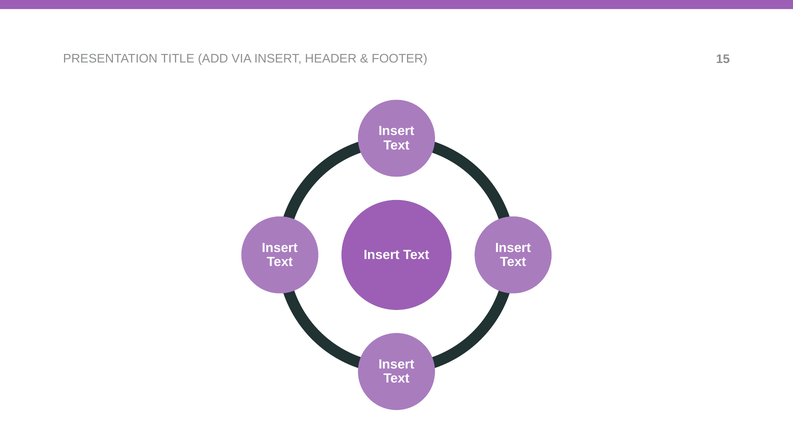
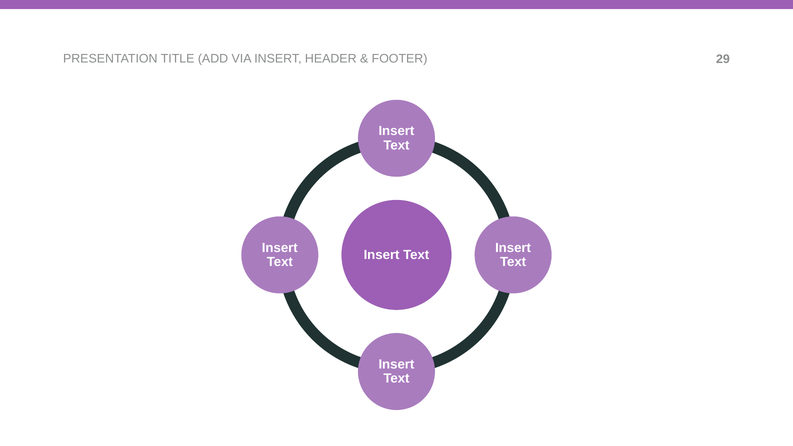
15: 15 -> 29 (723, 59)
